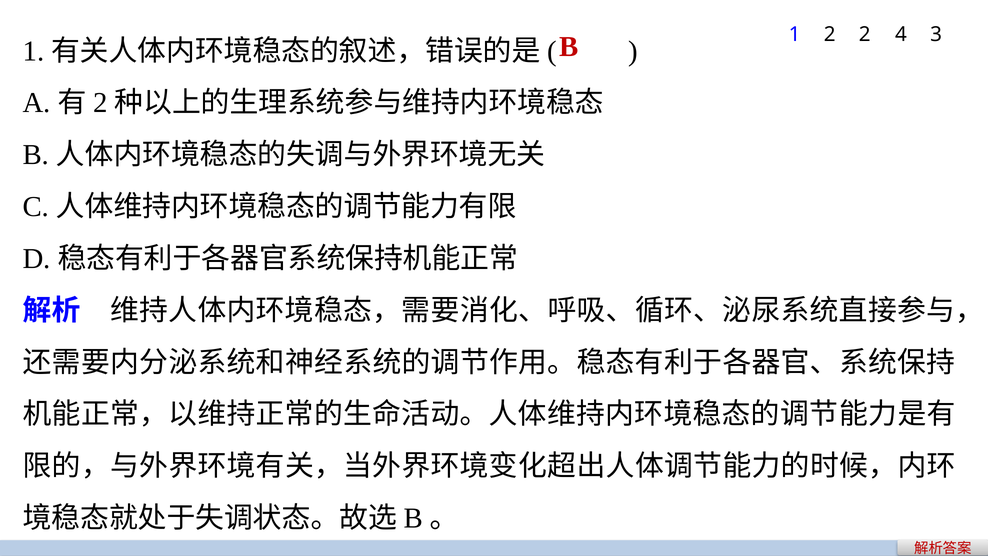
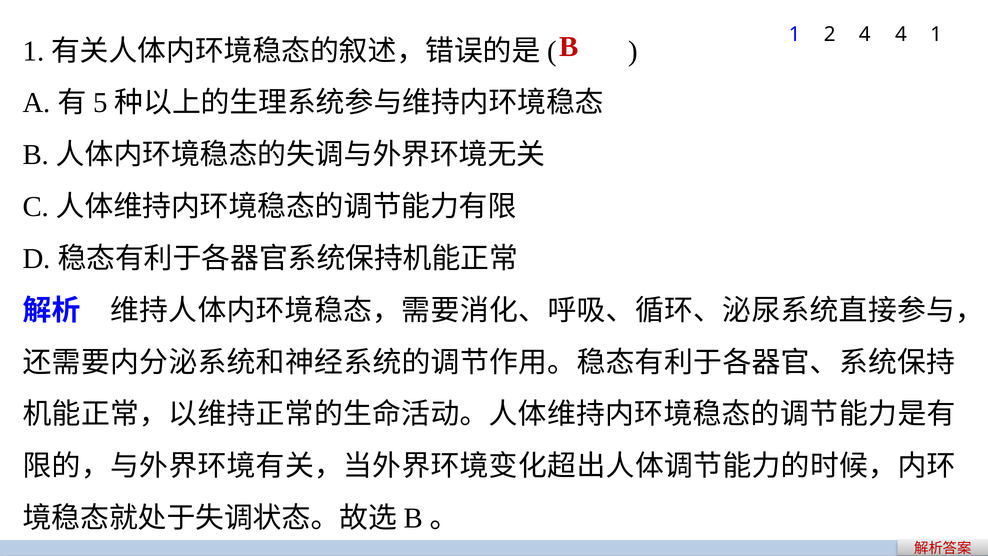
2 2: 2 -> 4 (865, 34)
4 3: 3 -> 1 (936, 34)
2: 2 -> 5 (100, 103)
